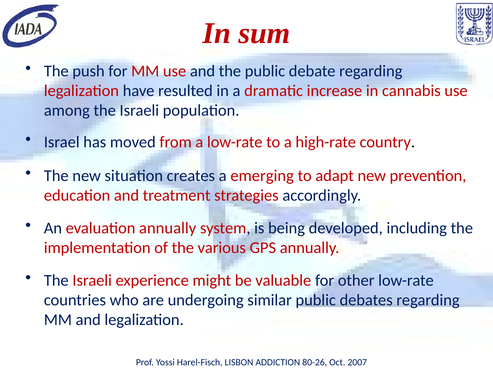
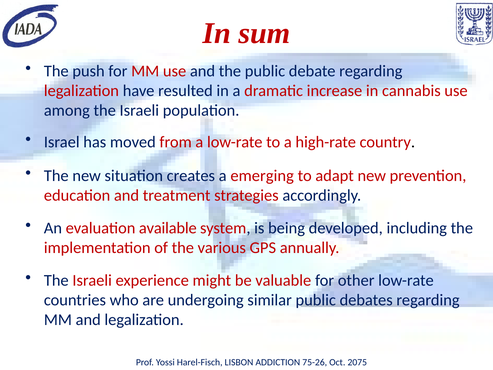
evaluation annually: annually -> available (168, 228)
80-26: 80-26 -> 75-26 (315, 362)
2007: 2007 -> 2075 (357, 362)
